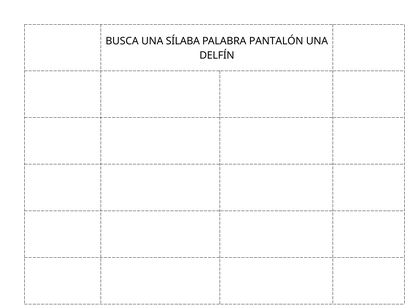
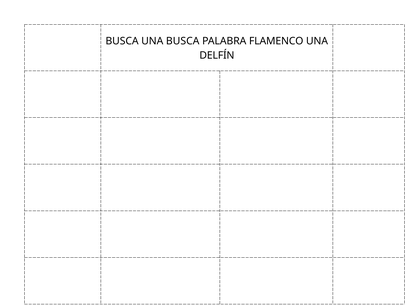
UNA SÍLABA: SÍLABA -> BUSCA (183, 41)
PANTALÓN: PANTALÓN -> FLAMENCO (276, 41)
